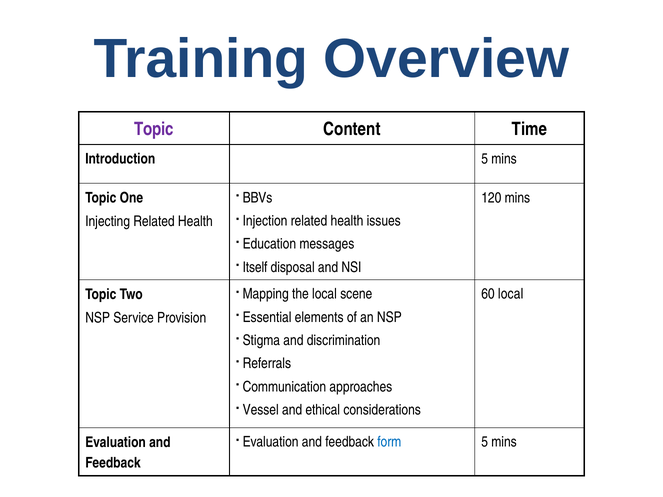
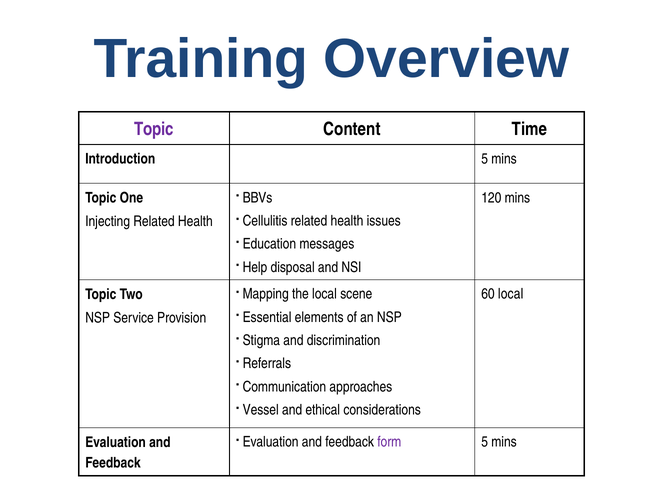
Injection: Injection -> Cellulitis (265, 221)
Itself: Itself -> Help (255, 267)
form colour: blue -> purple (389, 442)
